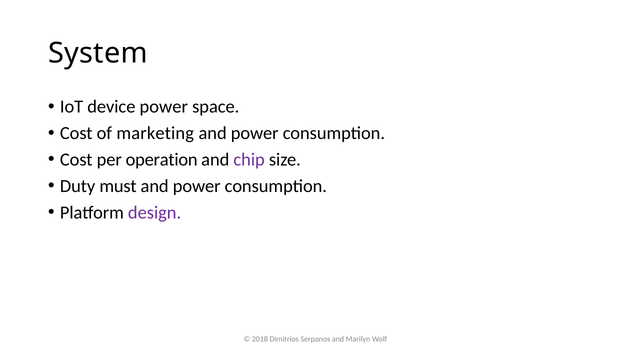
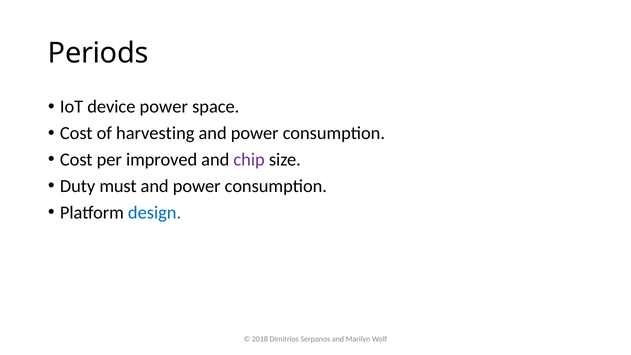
System: System -> Periods (98, 53)
marketing: marketing -> harvesting (155, 133)
operation: operation -> improved (162, 160)
design colour: purple -> blue (155, 213)
